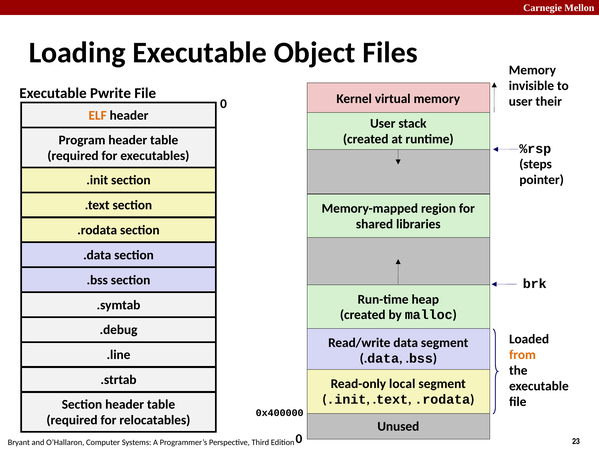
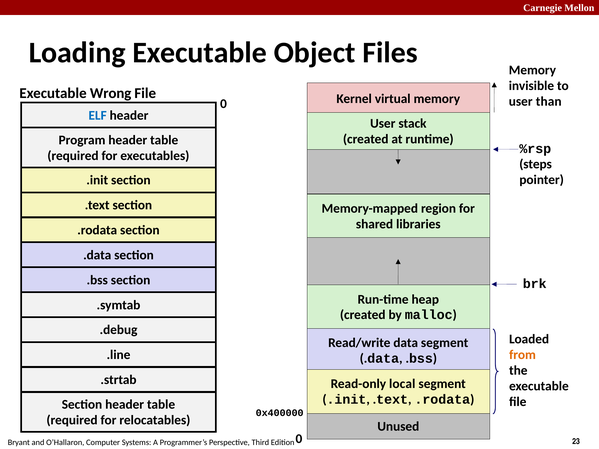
Pwrite: Pwrite -> Wrong (111, 93)
their: their -> than (549, 101)
ELF colour: orange -> blue (98, 115)
